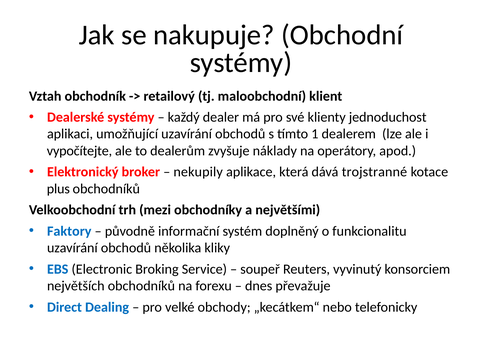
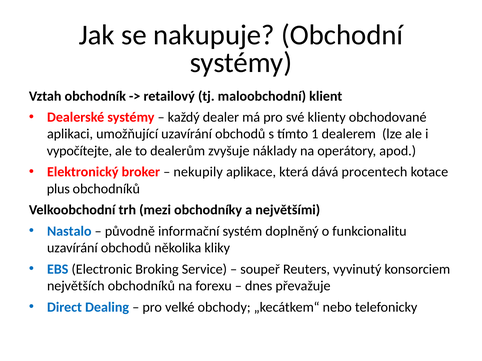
jednoduchost: jednoduchost -> obchodované (388, 117)
trojstranné: trojstranné -> procentech (374, 172)
Faktory: Faktory -> Nastalo (69, 231)
